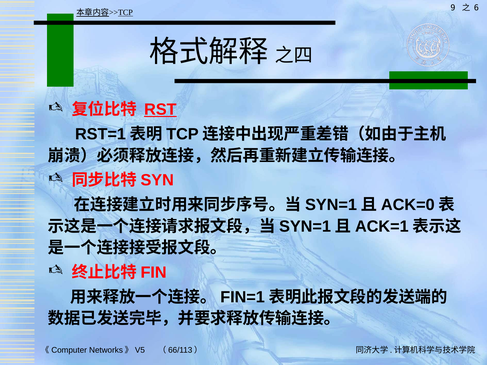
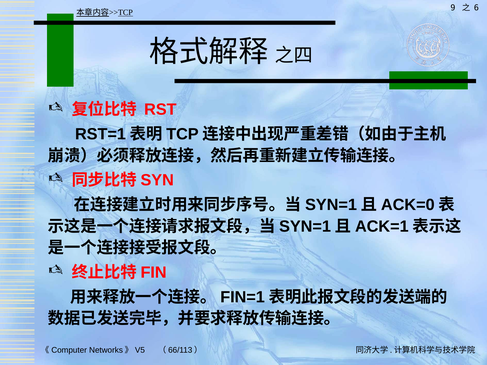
RST underline: present -> none (160, 110)
